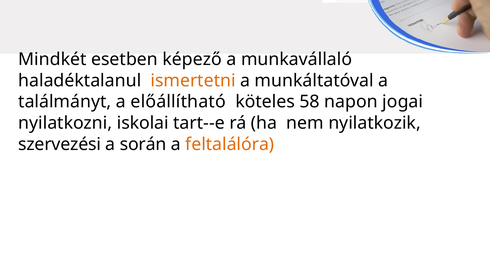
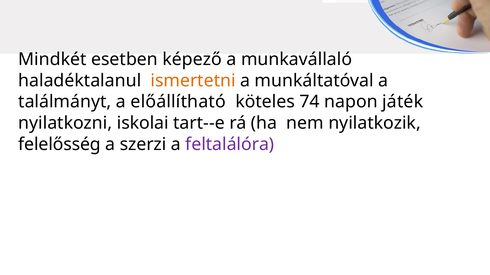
58: 58 -> 74 (310, 102)
jogai: jogai -> játék (403, 102)
szervezési: szervezési -> felelősség (60, 145)
során: során -> szerzi (143, 145)
feltalálóra colour: orange -> purple (230, 145)
